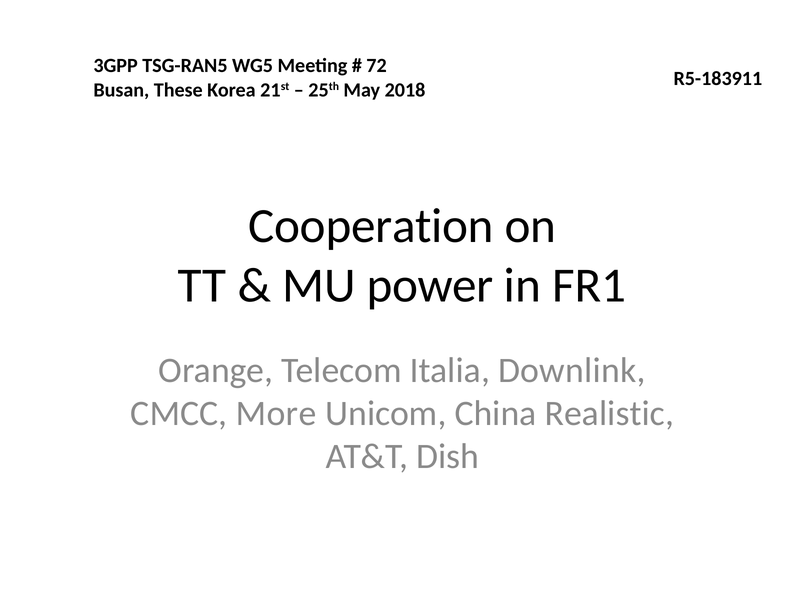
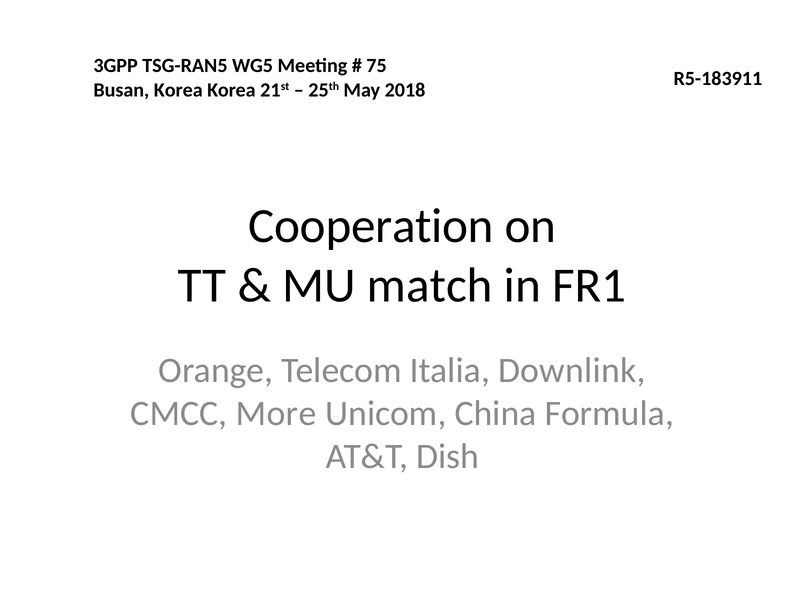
72: 72 -> 75 (377, 66)
Busan These: These -> Korea (178, 90)
power: power -> match (430, 285)
Realistic: Realistic -> Formula (609, 413)
